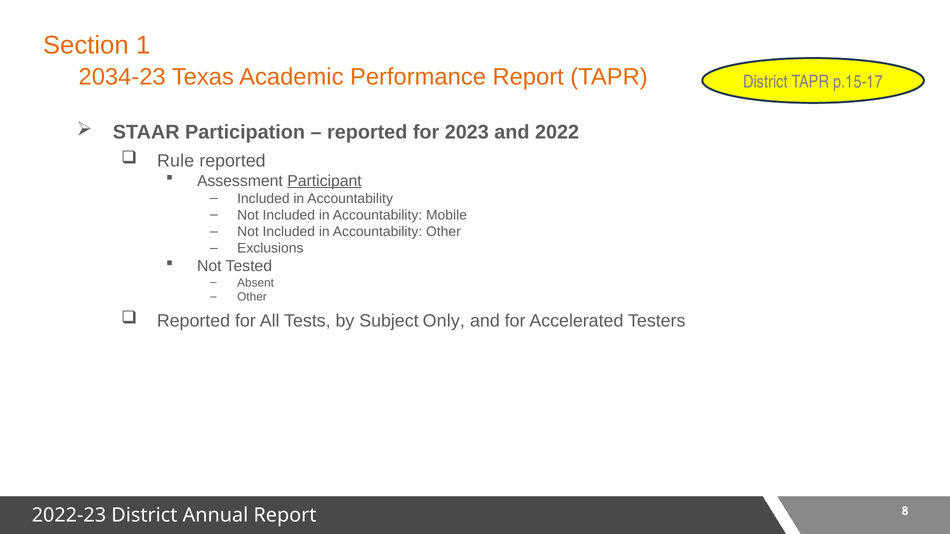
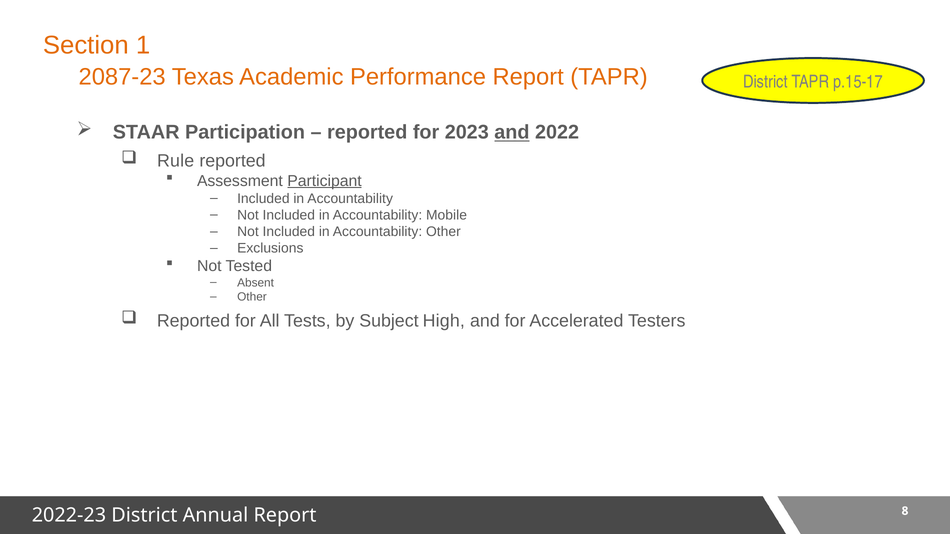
2034-23: 2034-23 -> 2087-23 (122, 77)
and underline: none -> present (512, 133)
Only: Only -> High (444, 321)
